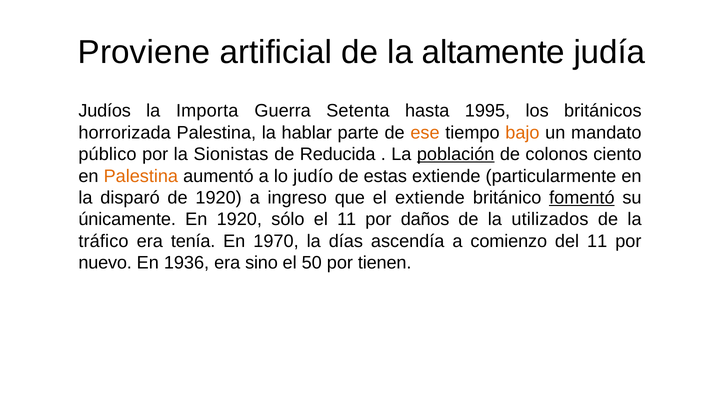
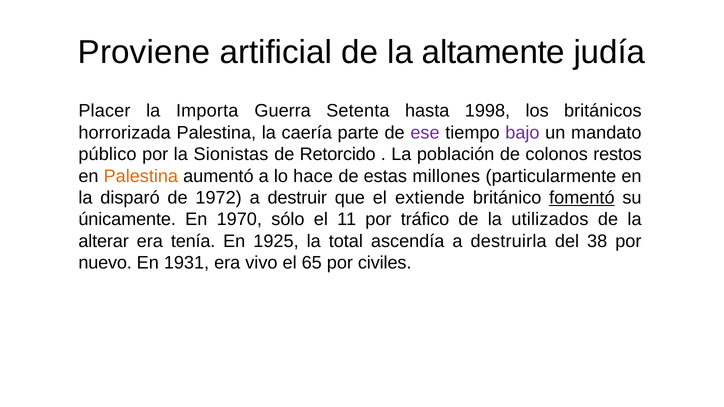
Judíos: Judíos -> Placer (104, 111)
1995: 1995 -> 1998 (487, 111)
hablar: hablar -> caería (307, 133)
ese colour: orange -> purple (425, 133)
bajo colour: orange -> purple (522, 133)
Reducida: Reducida -> Retorcido (338, 154)
población underline: present -> none (456, 154)
ciento: ciento -> restos (618, 154)
judío: judío -> hace (313, 176)
estas extiende: extiende -> millones (446, 176)
de 1920: 1920 -> 1972 (219, 198)
ingreso: ingreso -> destruir (297, 198)
En 1920: 1920 -> 1970 (239, 220)
daños: daños -> tráfico (425, 220)
tráfico: tráfico -> alterar (104, 241)
1970: 1970 -> 1925 (276, 241)
días: días -> total (346, 241)
comienzo: comienzo -> destruirla (509, 241)
del 11: 11 -> 38 (597, 241)
1936: 1936 -> 1931 (186, 263)
sino: sino -> vivo (261, 263)
50: 50 -> 65 (312, 263)
tienen: tienen -> civiles (385, 263)
